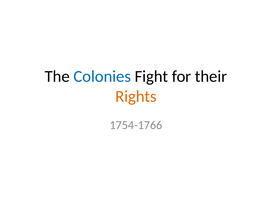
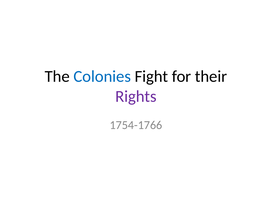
Rights colour: orange -> purple (136, 96)
